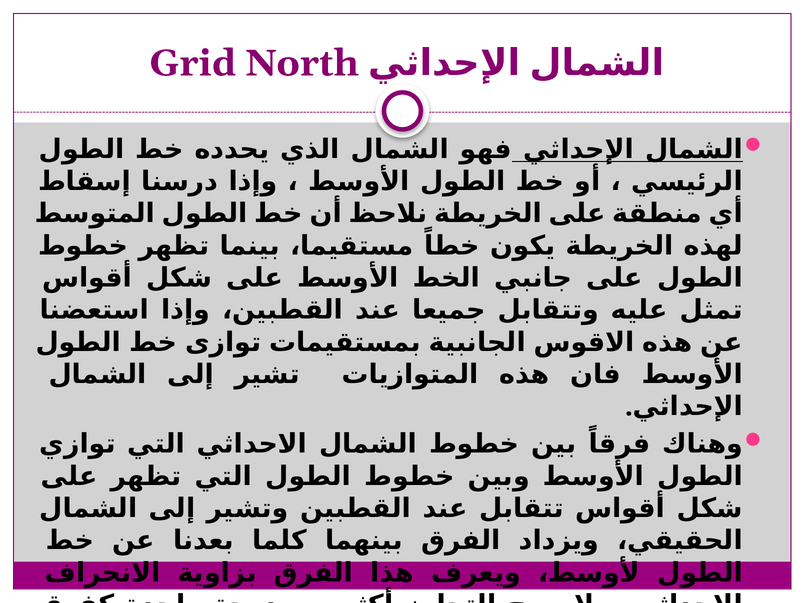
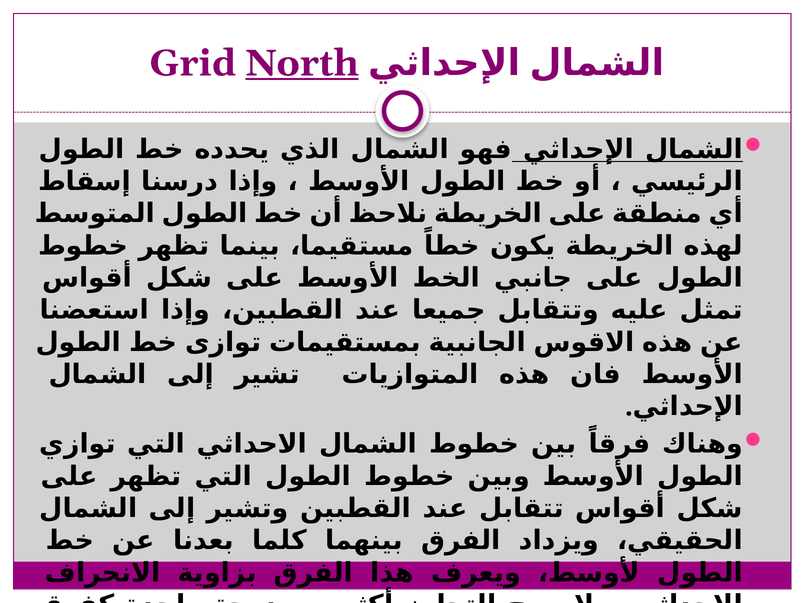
North underline: none -> present (302, 63)
